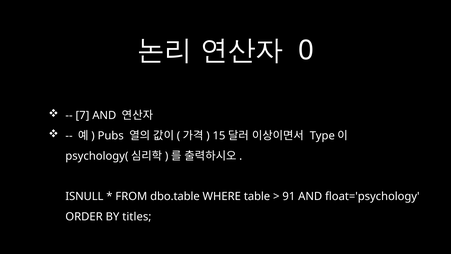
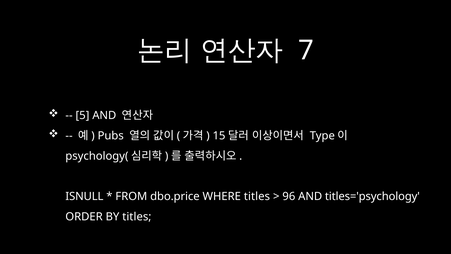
0: 0 -> 7 (306, 50)
7: 7 -> 5 (82, 115)
dbo.table: dbo.table -> dbo.price (175, 196)
WHERE table: table -> titles (257, 196)
91: 91 -> 96 (289, 196)
float='psychology: float='psychology -> titles='psychology (372, 196)
